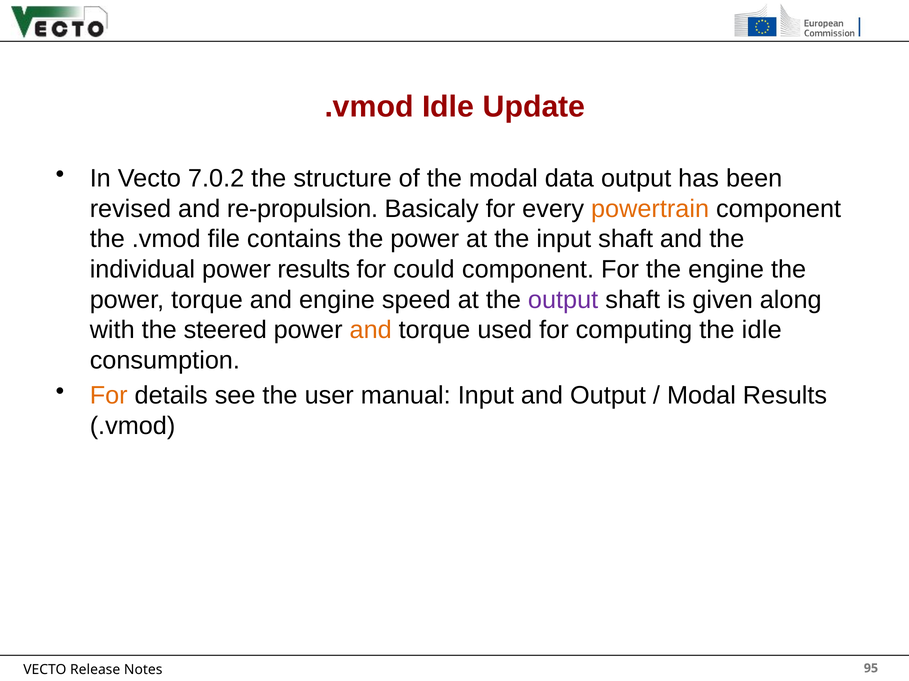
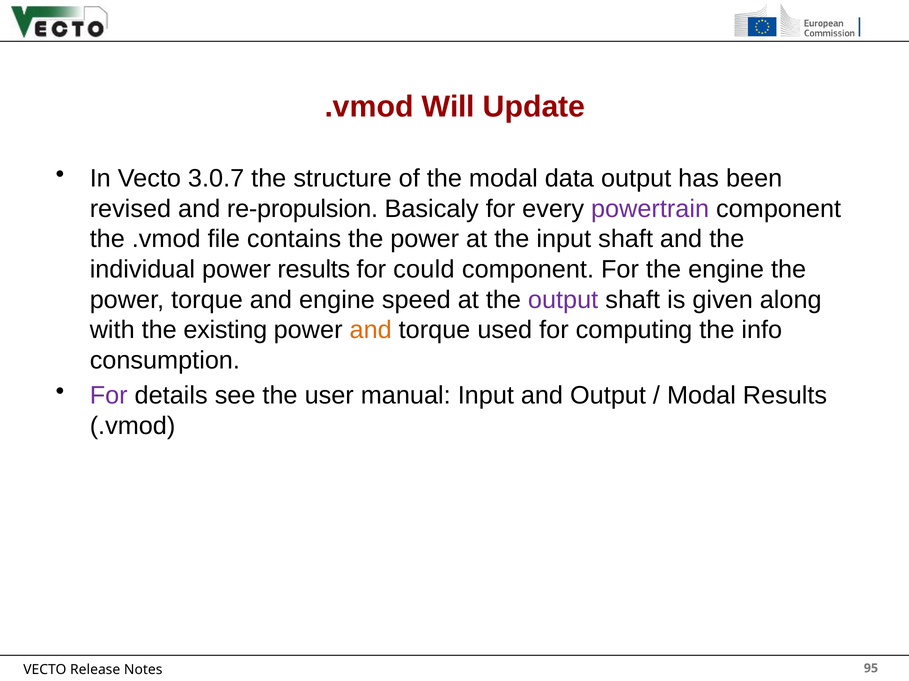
.vmod Idle: Idle -> Will (448, 107)
7.0.2: 7.0.2 -> 3.0.7 (216, 179)
powertrain colour: orange -> purple (650, 209)
steered: steered -> existing (225, 330)
the idle: idle -> info (762, 330)
For colour: orange -> purple (109, 396)
